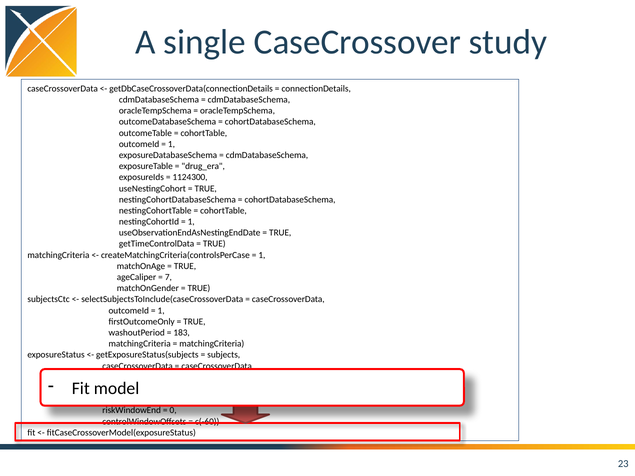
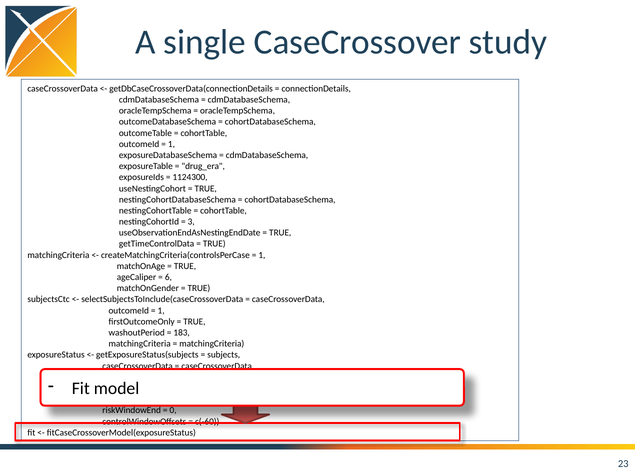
1: 1 -> 3 (191, 222)
7: 7 -> 6 (168, 277)
